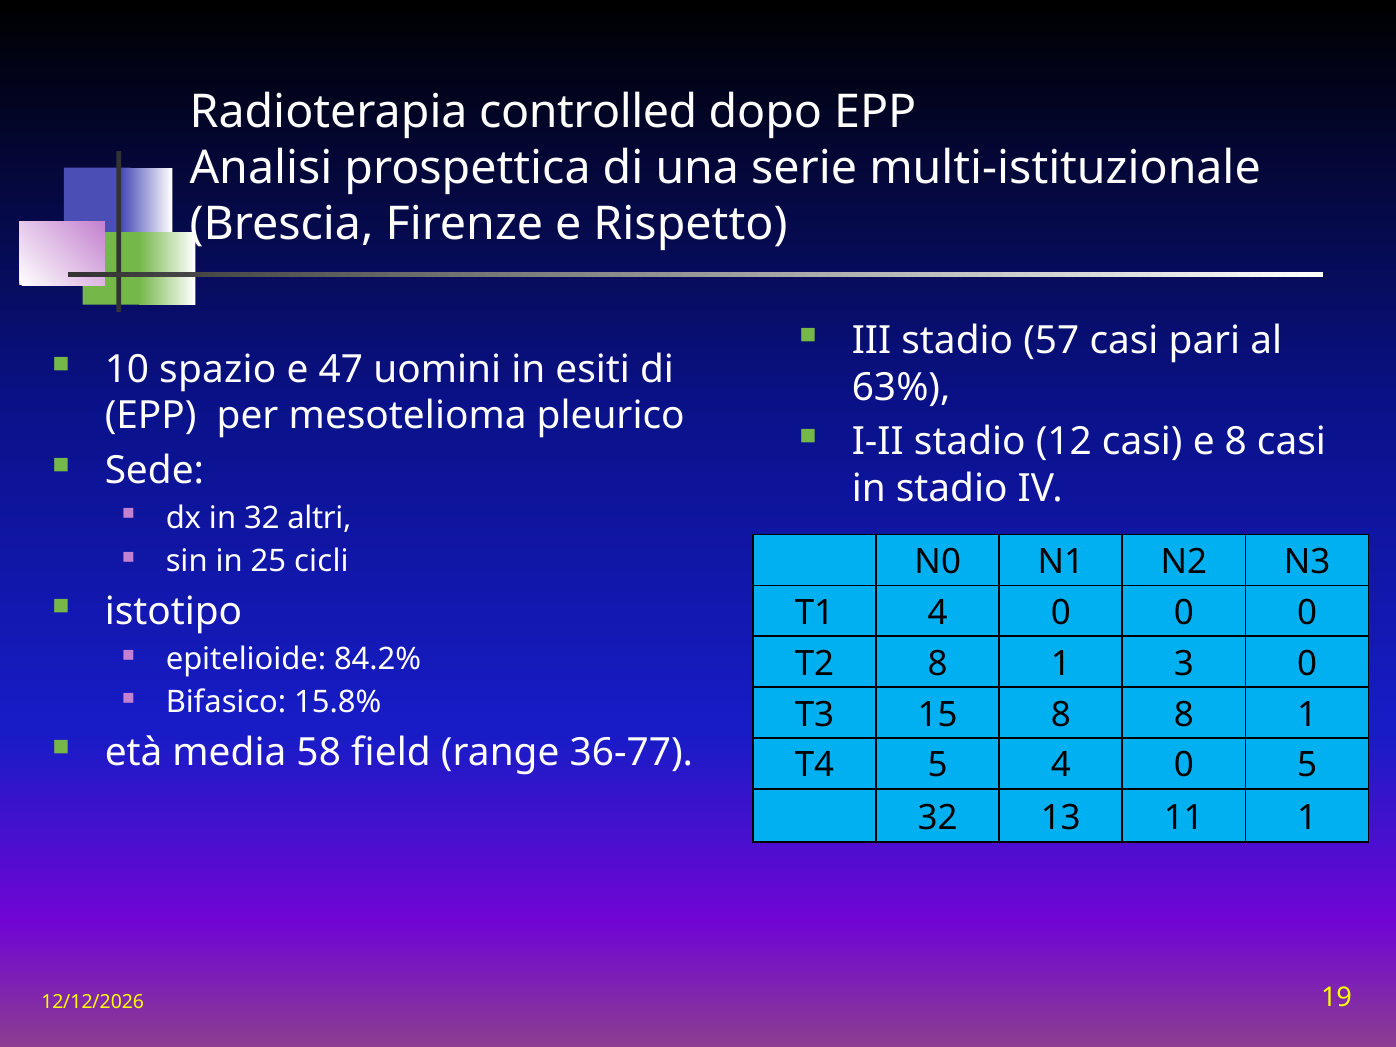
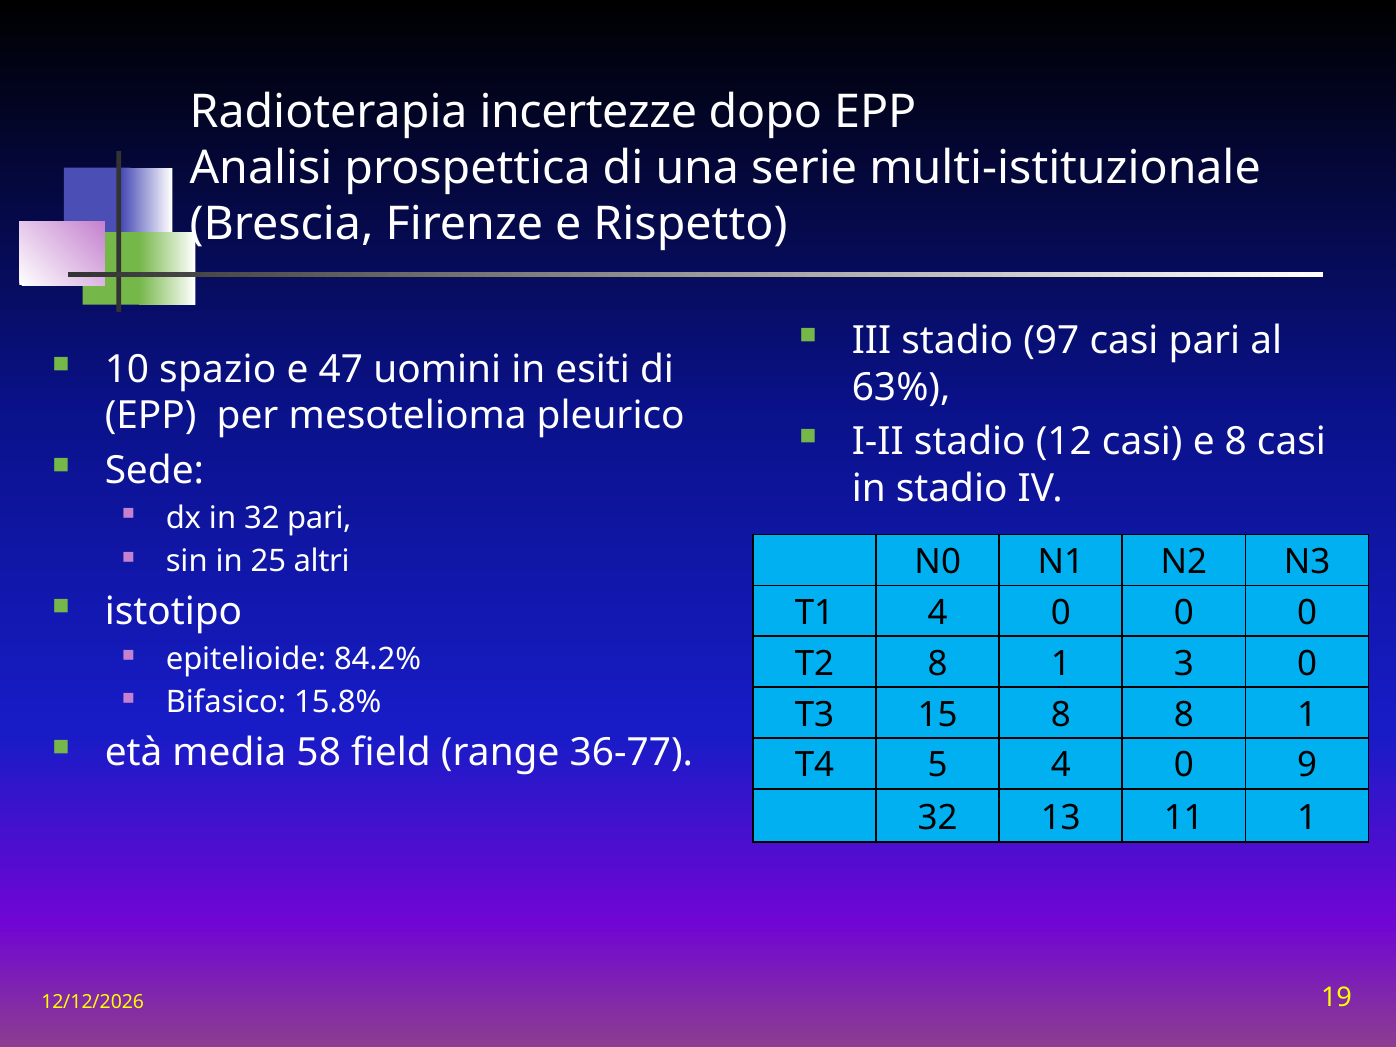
controlled: controlled -> incertezze (588, 113)
57: 57 -> 97 (1051, 341)
32 altri: altri -> pari (319, 518)
cicli: cicli -> altri (322, 561)
0 5: 5 -> 9 (1307, 765)
